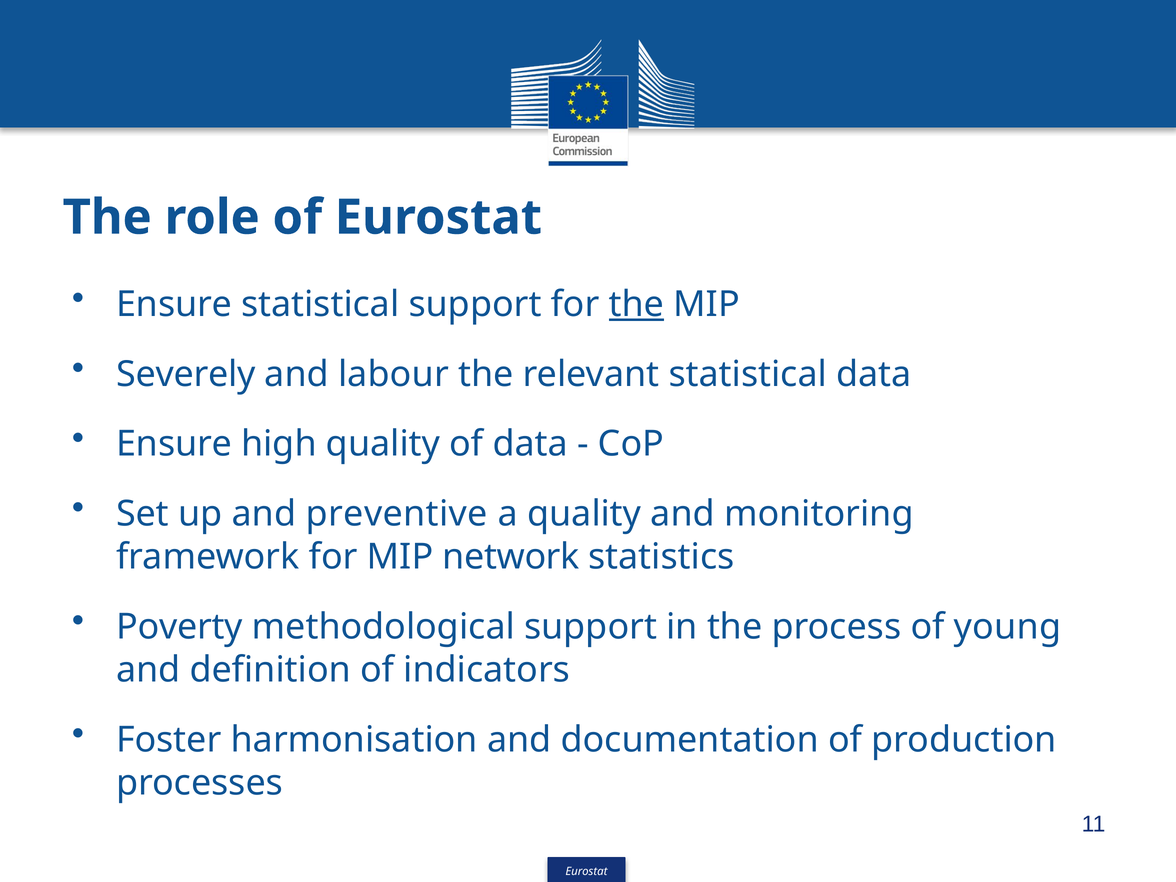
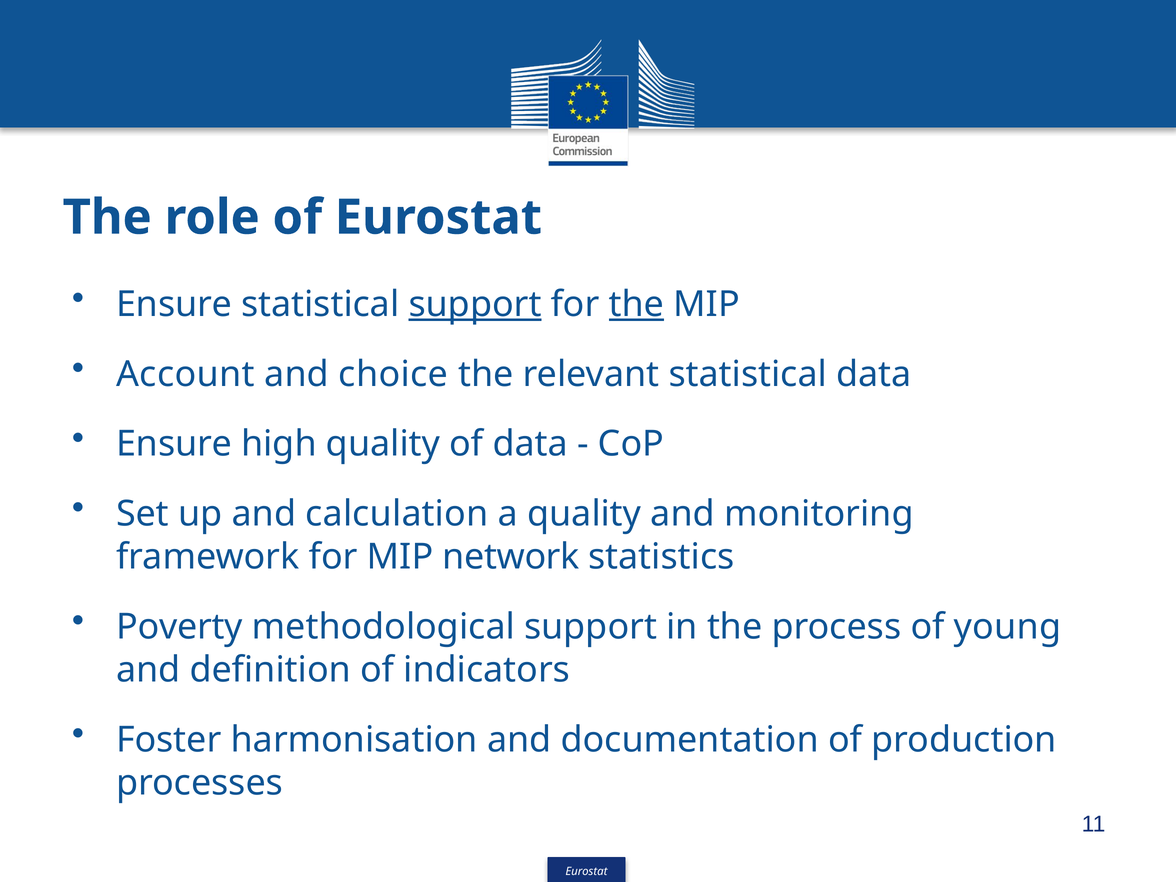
support underline: none -> present (475, 304)
Severely: Severely -> Account (185, 374)
labour: labour -> choice (393, 374)
preventive: preventive -> calculation (397, 514)
